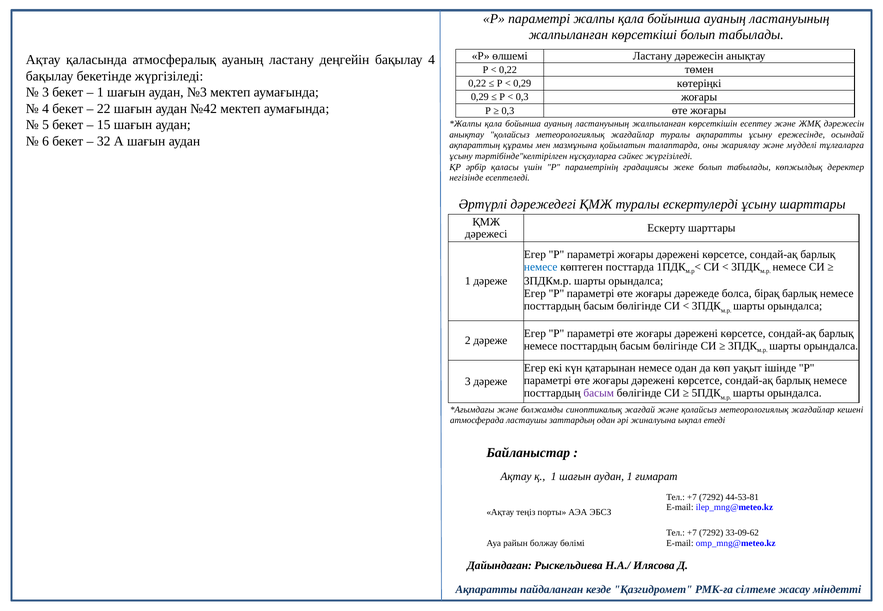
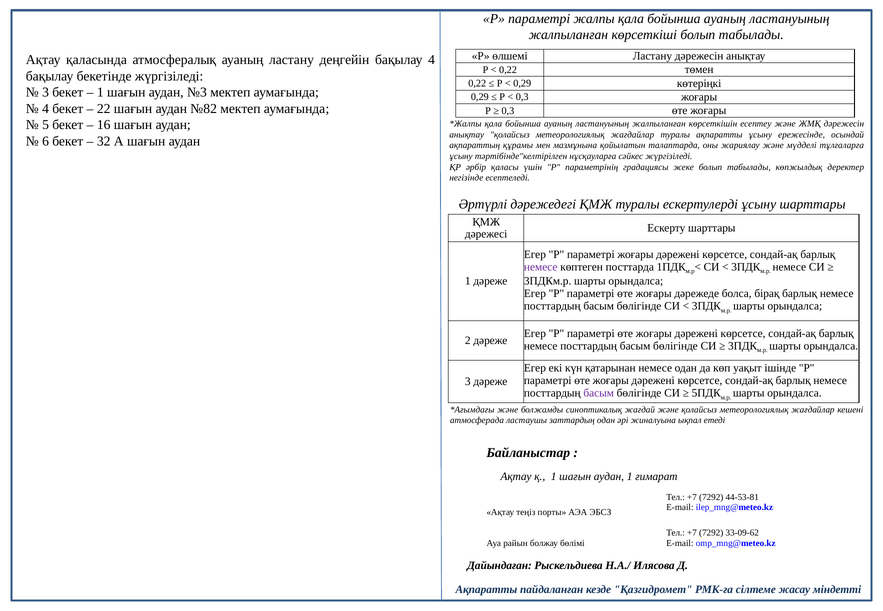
№42: №42 -> №82 (204, 109)
15: 15 -> 16 (104, 125)
немесе colour: blue -> purple (541, 267)
